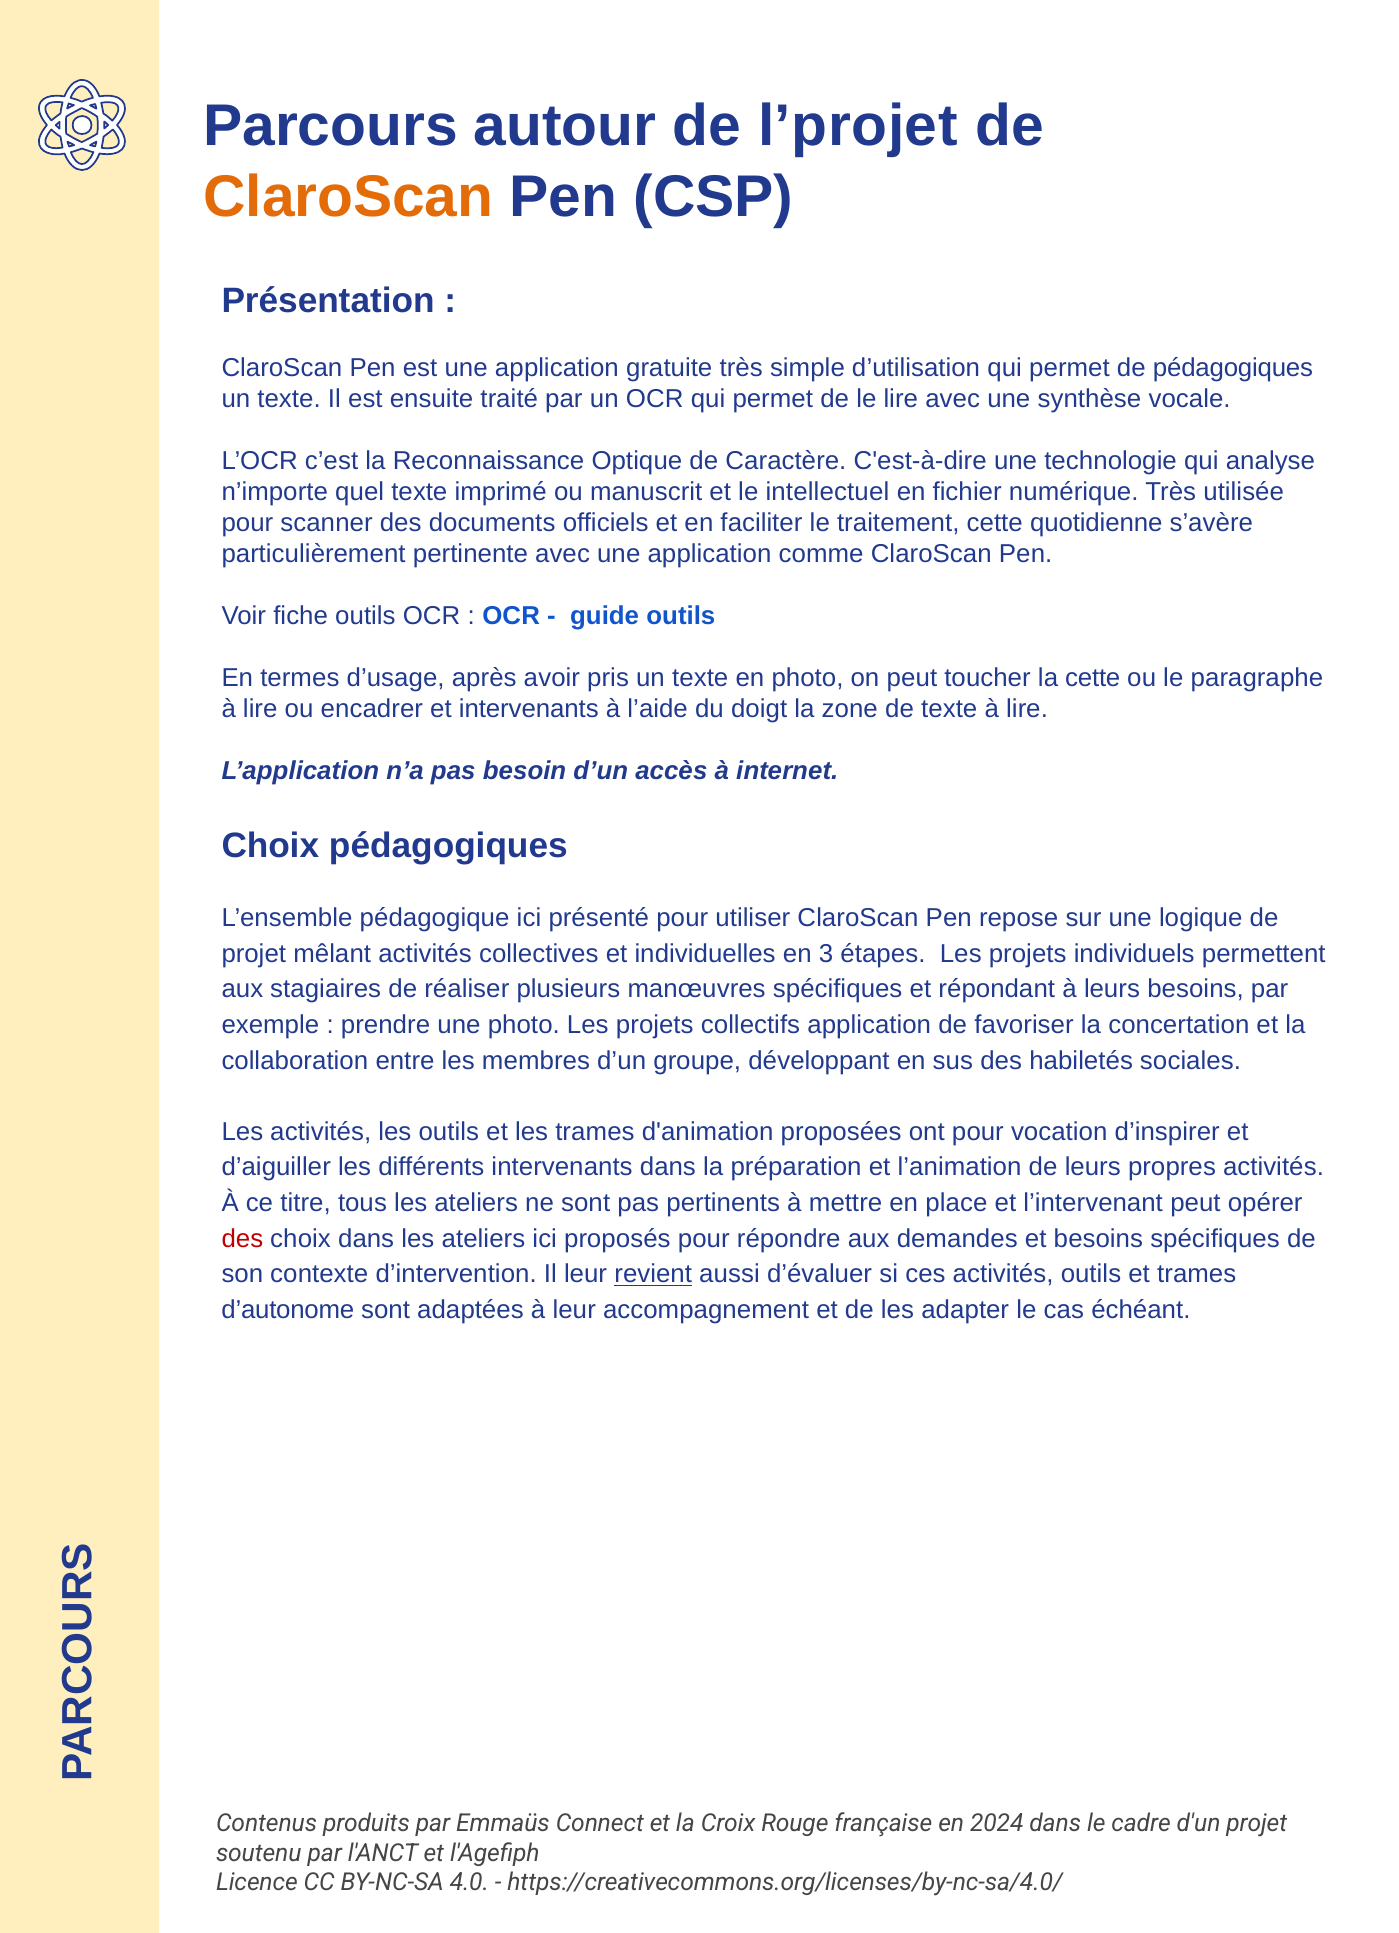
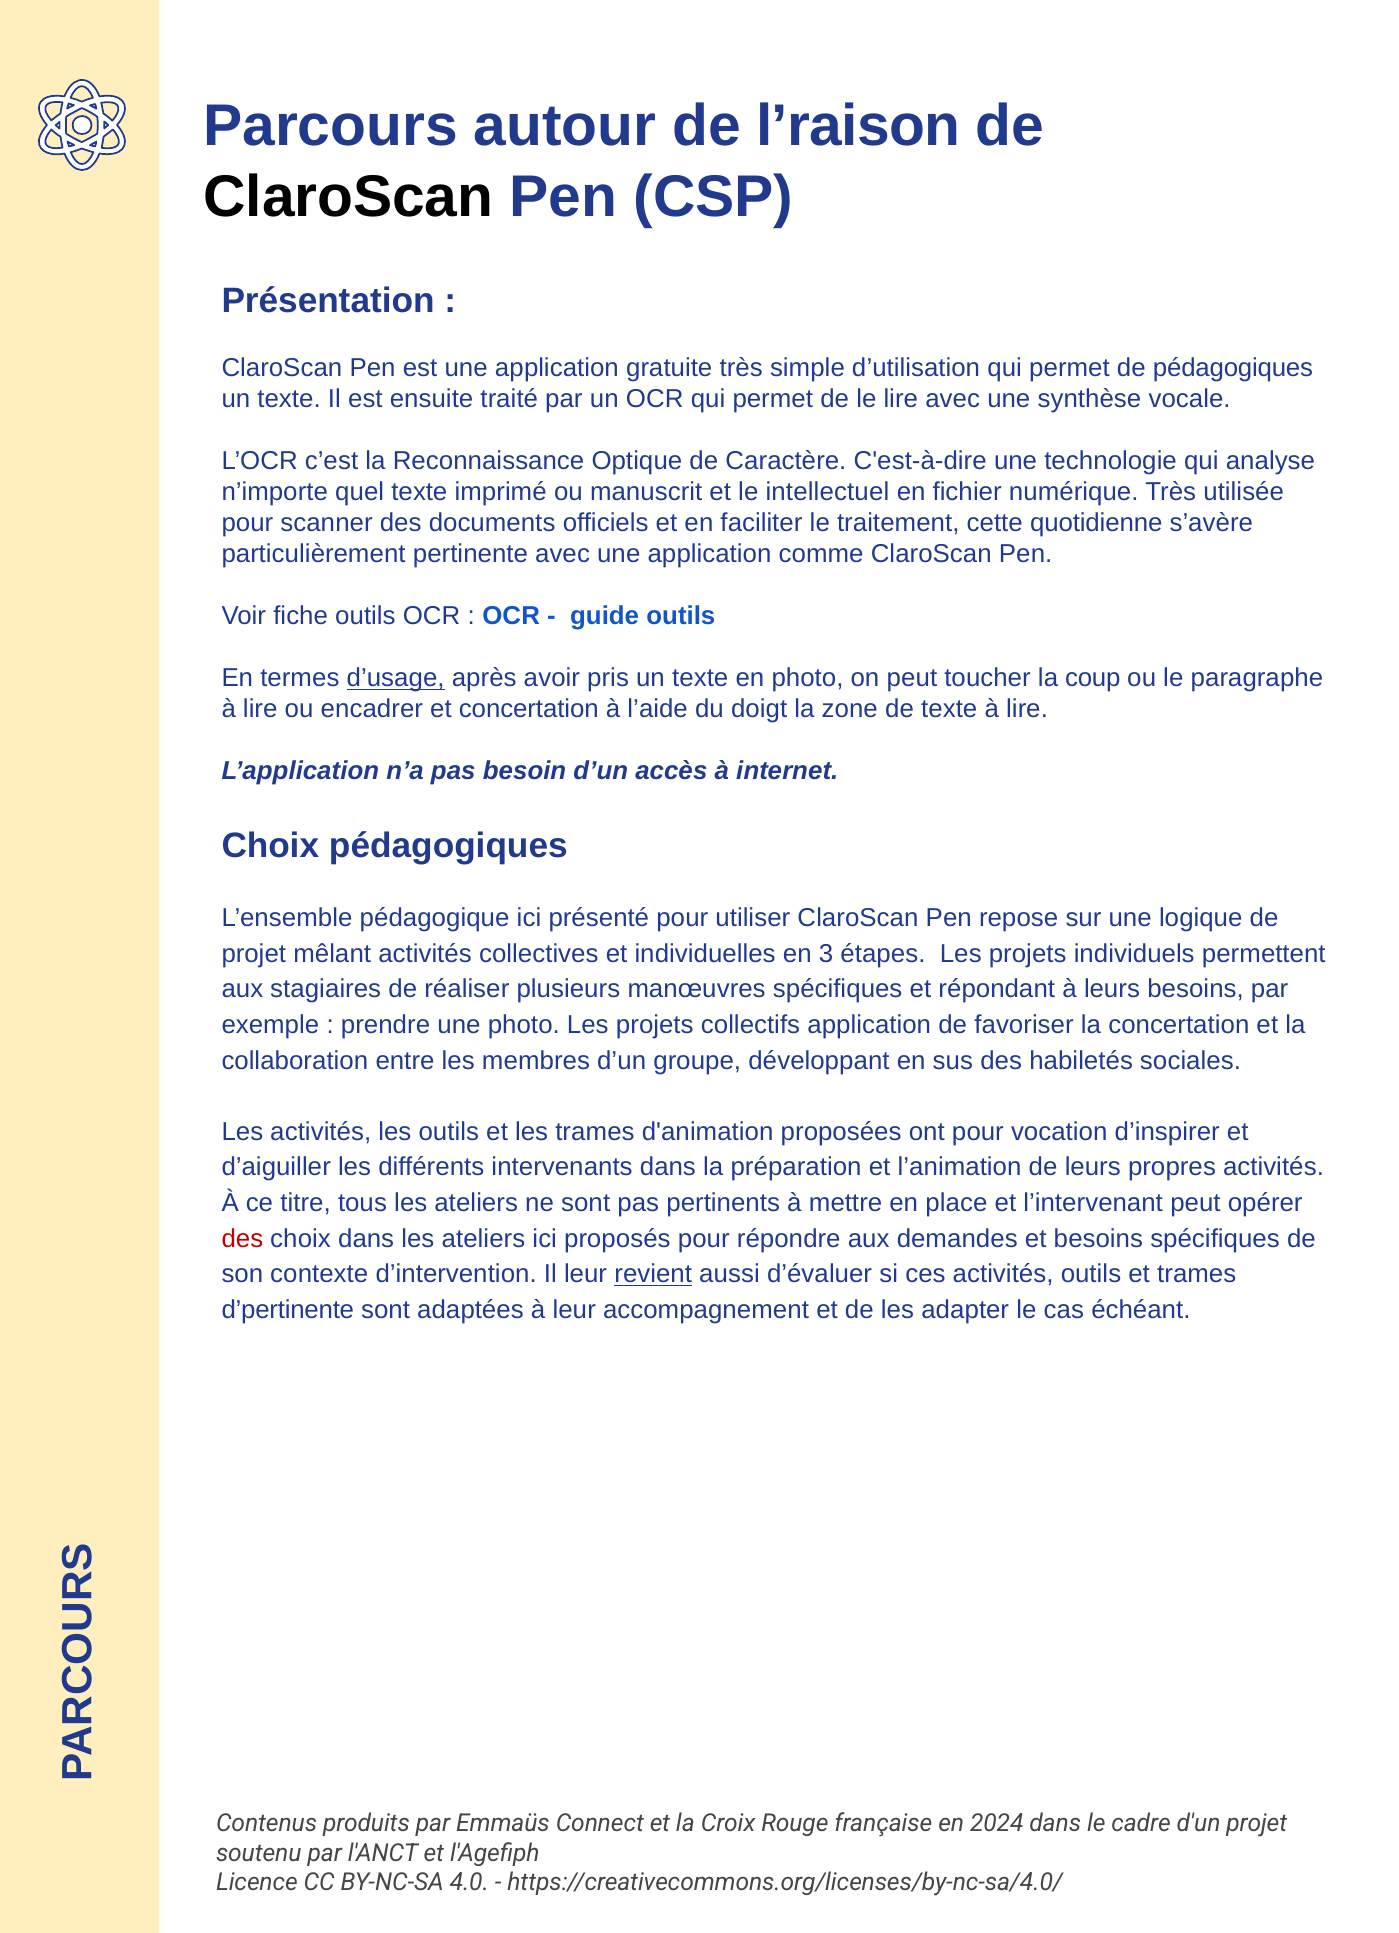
l’projet: l’projet -> l’raison (858, 126)
ClaroScan colour: orange -> black (348, 197)
d’usage underline: none -> present (396, 678)
la cette: cette -> coup (1093, 678)
et intervenants: intervenants -> concertation (529, 709)
d’autonome: d’autonome -> d’pertinente (288, 1309)
